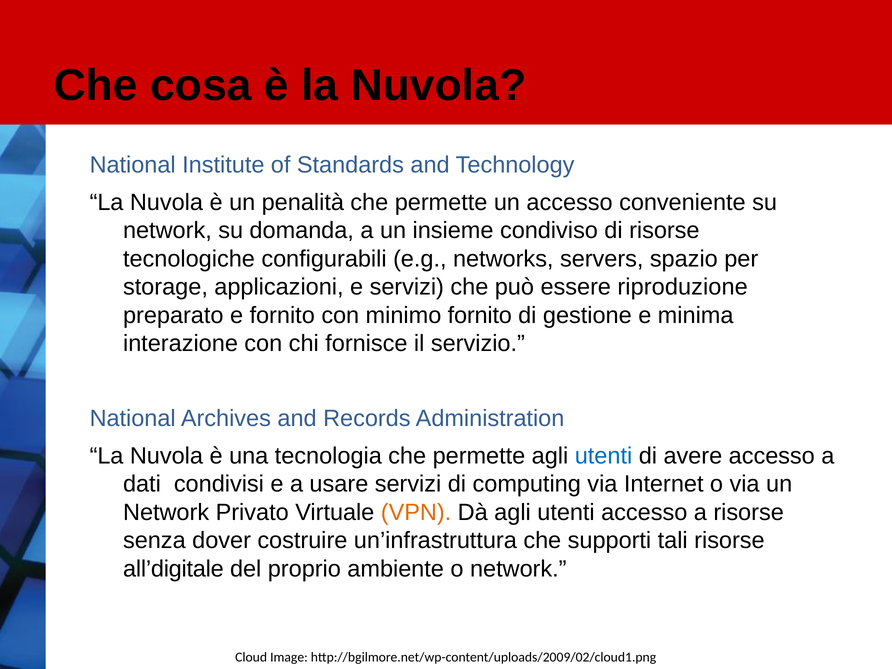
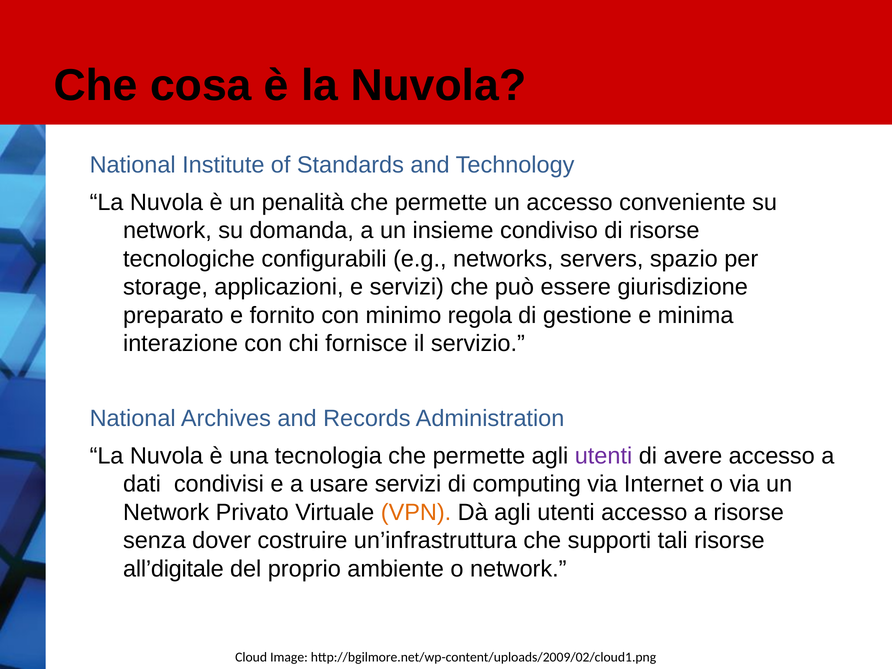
riproduzione: riproduzione -> giurisdizione (683, 287)
minimo fornito: fornito -> regola (480, 315)
utenti colour: blue -> purple (604, 456)
